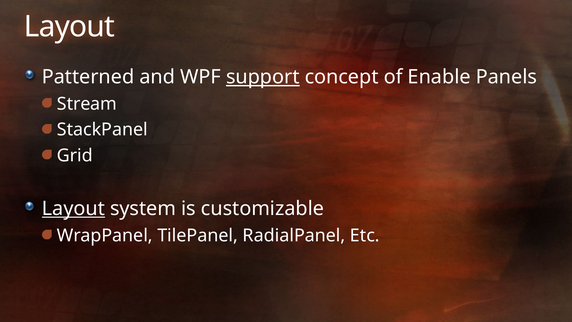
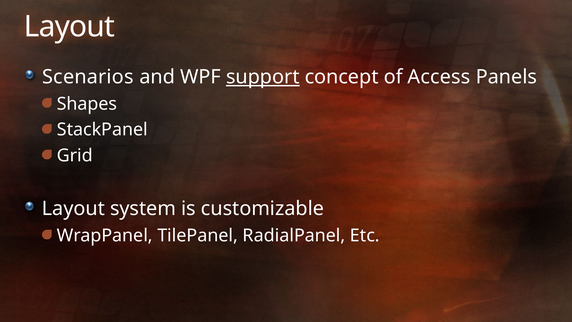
Patterned: Patterned -> Scenarios (88, 77)
Enable: Enable -> Access (439, 77)
Stream: Stream -> Shapes (87, 104)
Layout underline: present -> none (73, 208)
